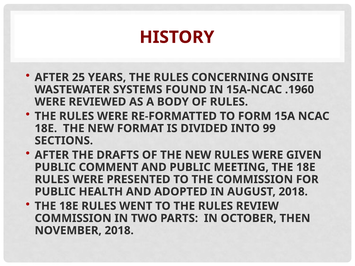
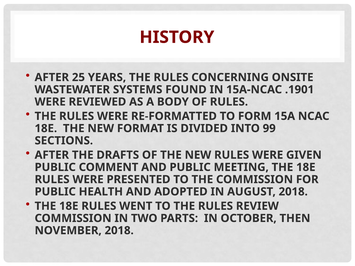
.1960: .1960 -> .1901 (300, 90)
